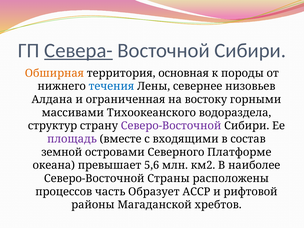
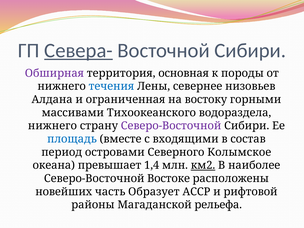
Обширная colour: orange -> purple (54, 73)
структур: структур -> нижнего (52, 126)
площадь colour: purple -> blue (72, 139)
земной: земной -> период (62, 152)
Платформе: Платформе -> Колымское (239, 152)
5,6: 5,6 -> 1,4 (152, 165)
км2 underline: none -> present (203, 165)
Страны: Страны -> Востоке (169, 179)
процессов: процессов -> новейших (64, 192)
хребтов: хребтов -> рельефа (218, 205)
